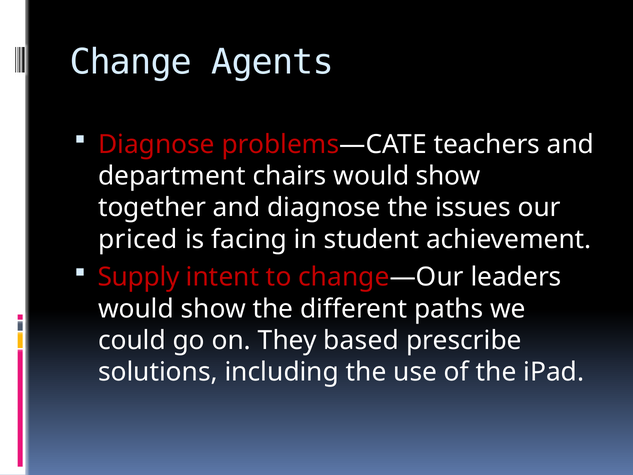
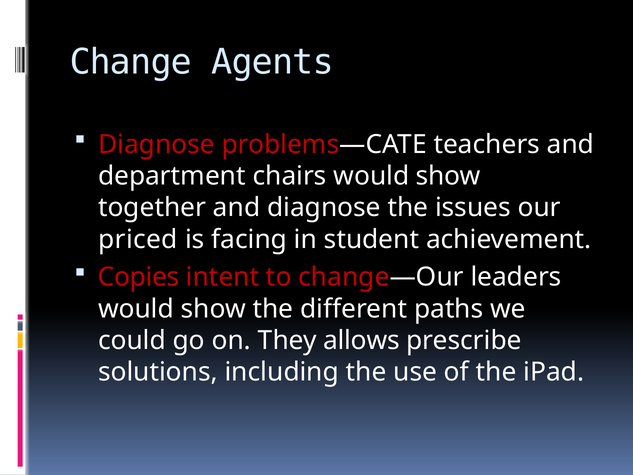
Supply: Supply -> Copies (139, 277)
based: based -> allows (362, 340)
